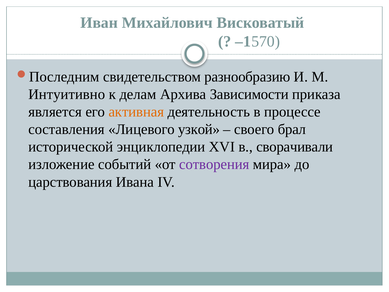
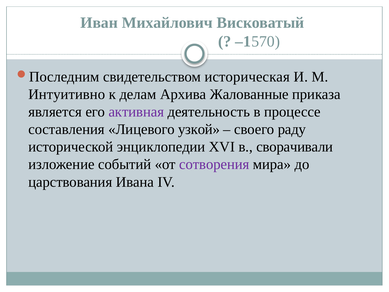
разнообразию: разнообразию -> историческая (247, 77)
Зависимости: Зависимости -> Жалованные (249, 94)
активная colour: orange -> purple (136, 112)
брал: брал -> раду (292, 129)
